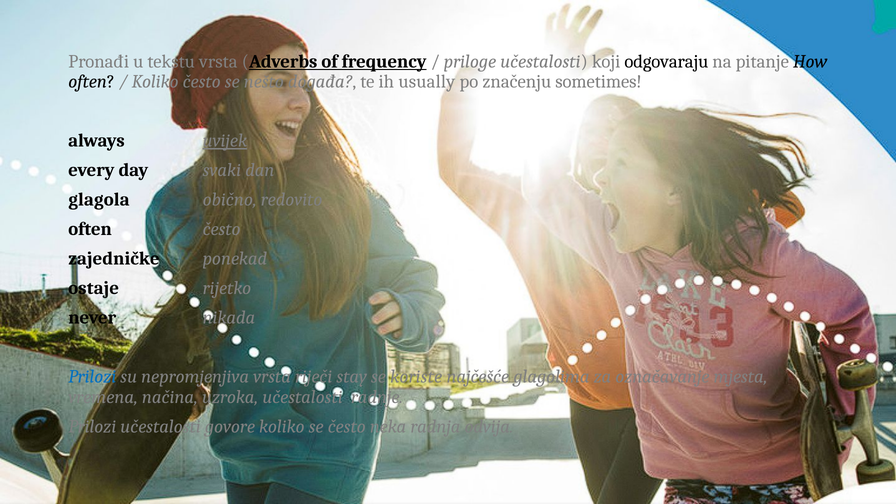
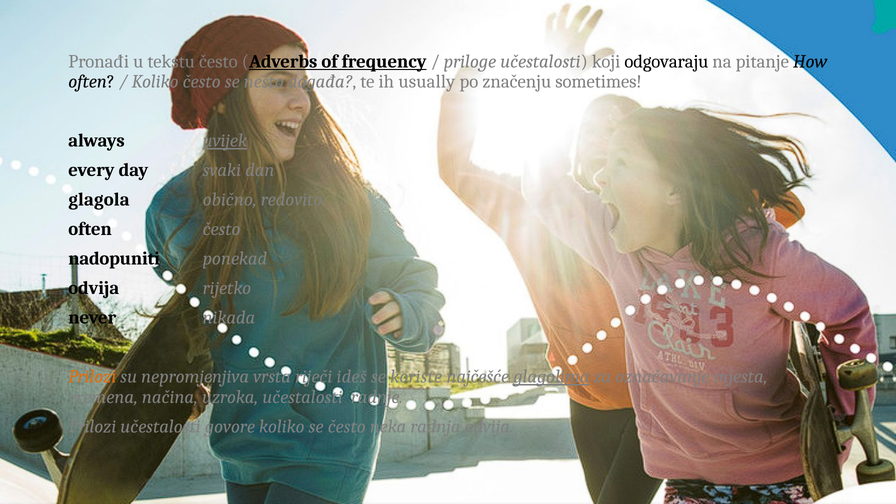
tekstu vrsta: vrsta -> često (218, 62)
zajedničke: zajedničke -> nadopuniti (114, 259)
ostaje: ostaje -> odvija (94, 288)
Prilozi colour: blue -> orange (92, 377)
stay: stay -> ideš (352, 377)
glagolima underline: none -> present (551, 377)
